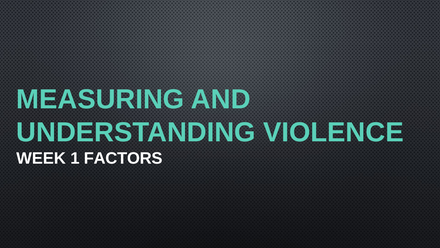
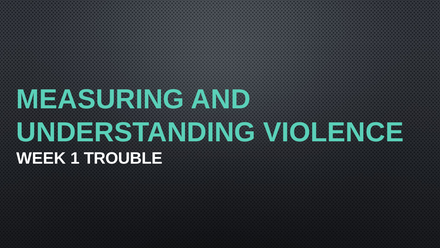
FACTORS: FACTORS -> TROUBLE (123, 158)
